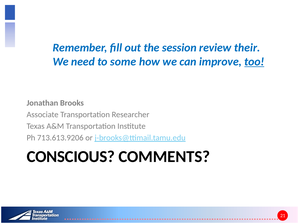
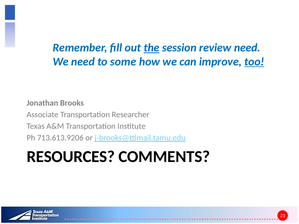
the underline: none -> present (152, 48)
review their: their -> need (247, 48)
CONSCIOUS: CONSCIOUS -> RESOURCES (71, 157)
